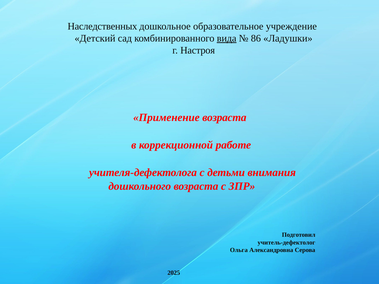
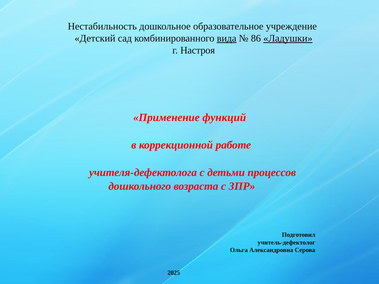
Наследственных: Наследственных -> Нестабильность (102, 26)
Ладушки underline: none -> present (288, 38)
Применение возраста: возраста -> функций (224, 118)
внимания: внимания -> процессов (272, 173)
